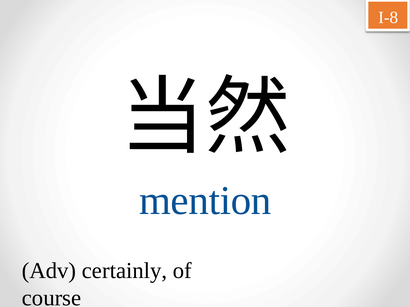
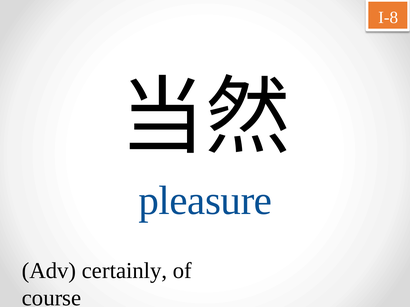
mention: mention -> pleasure (205, 201)
